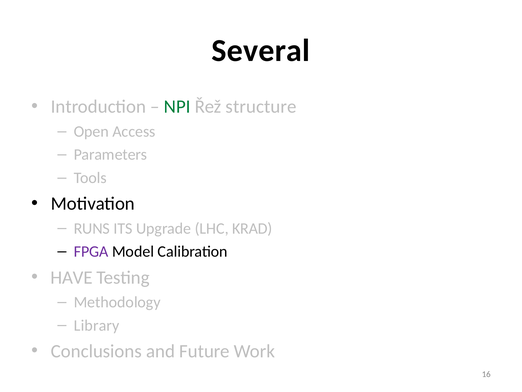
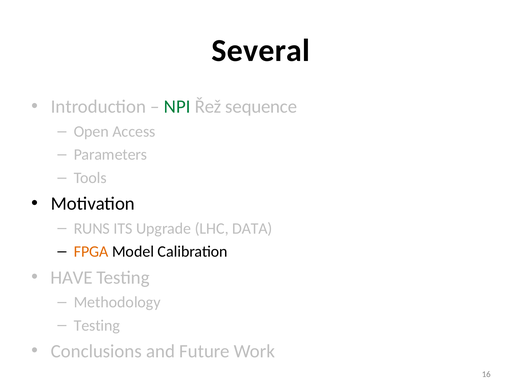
structure: structure -> sequence (261, 107)
KRAD: KRAD -> DATA (252, 228)
FPGA colour: purple -> orange (91, 251)
Library: Library -> Testing (97, 325)
